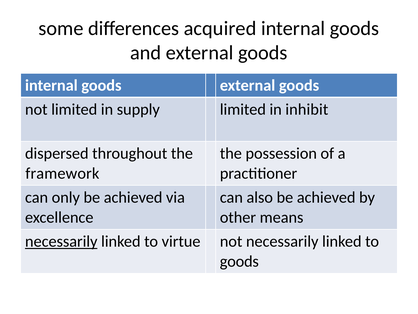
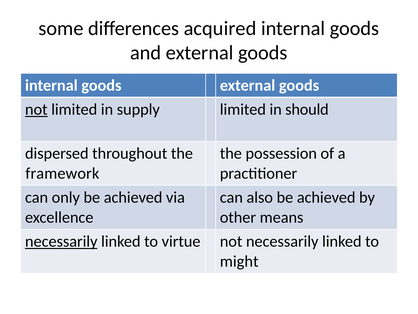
not underline: none -> present (36, 109)
inhibit: inhibit -> should (307, 109)
goods: goods -> might (239, 261)
